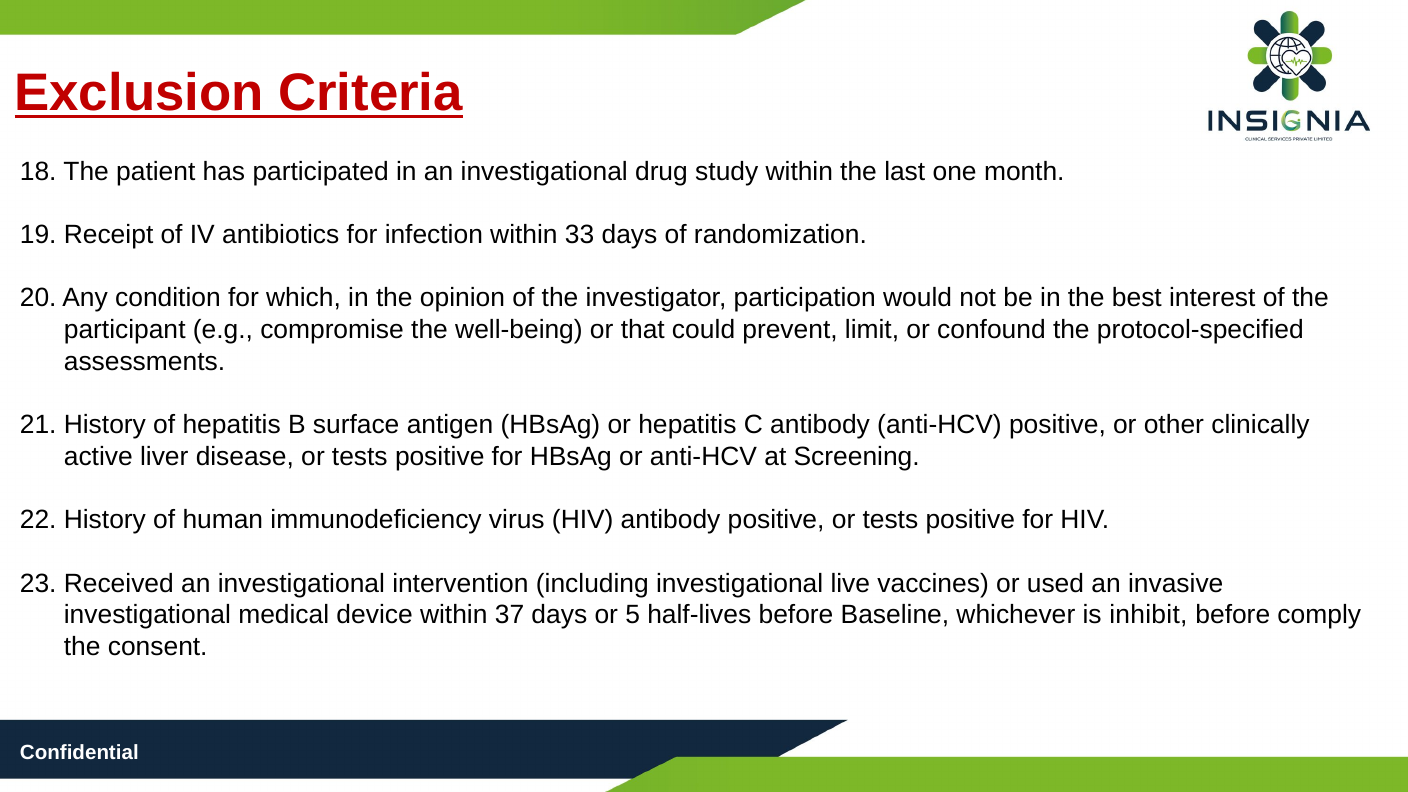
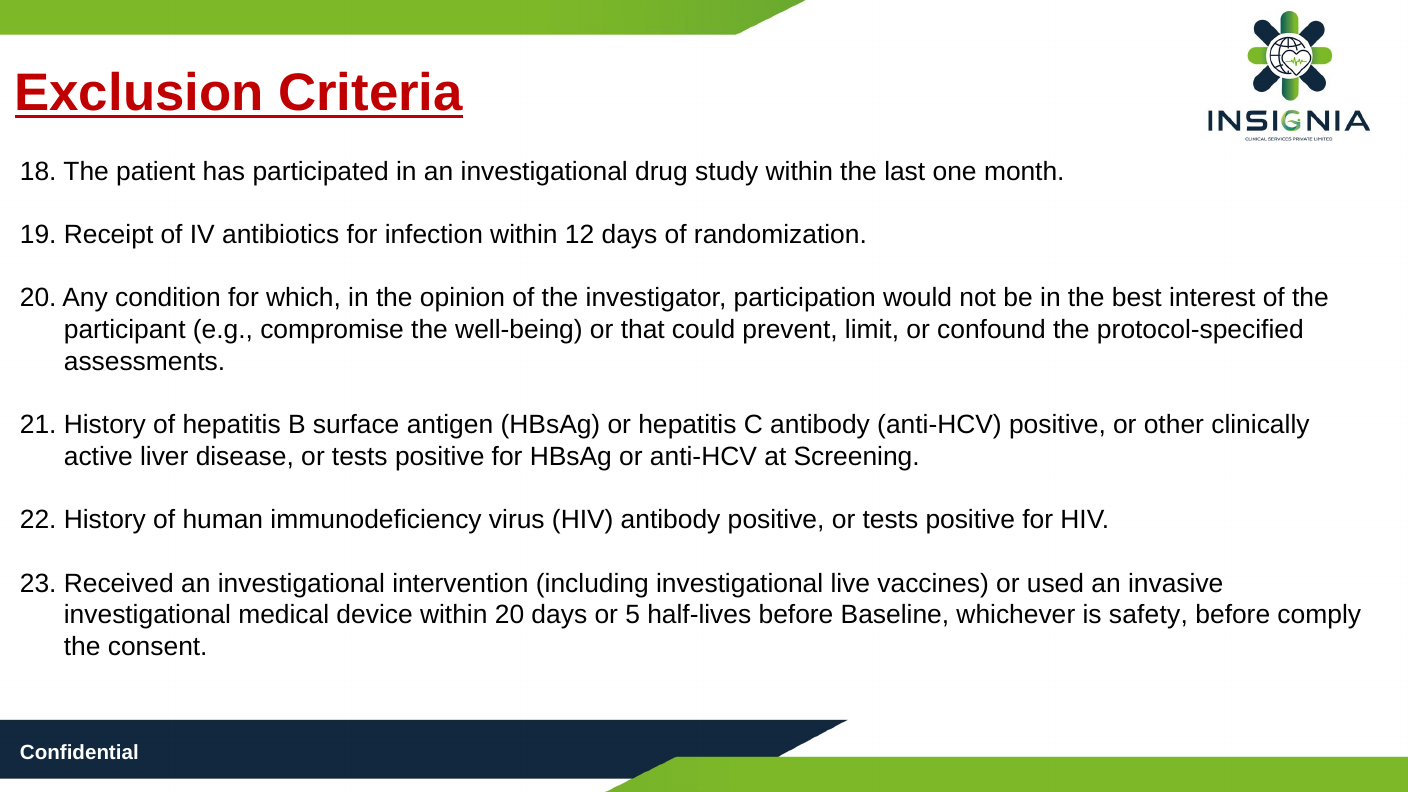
33: 33 -> 12 (580, 235)
within 37: 37 -> 20 (510, 615)
inhibit: inhibit -> safety (1148, 615)
